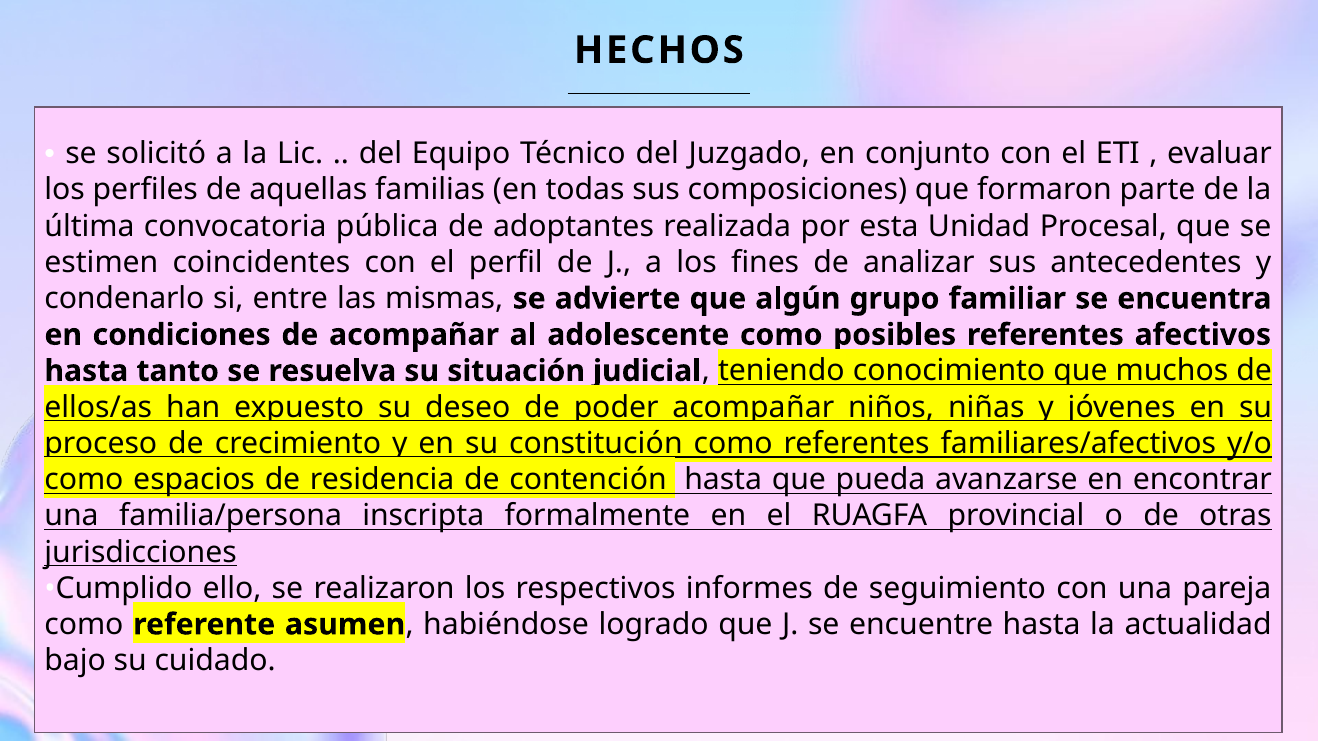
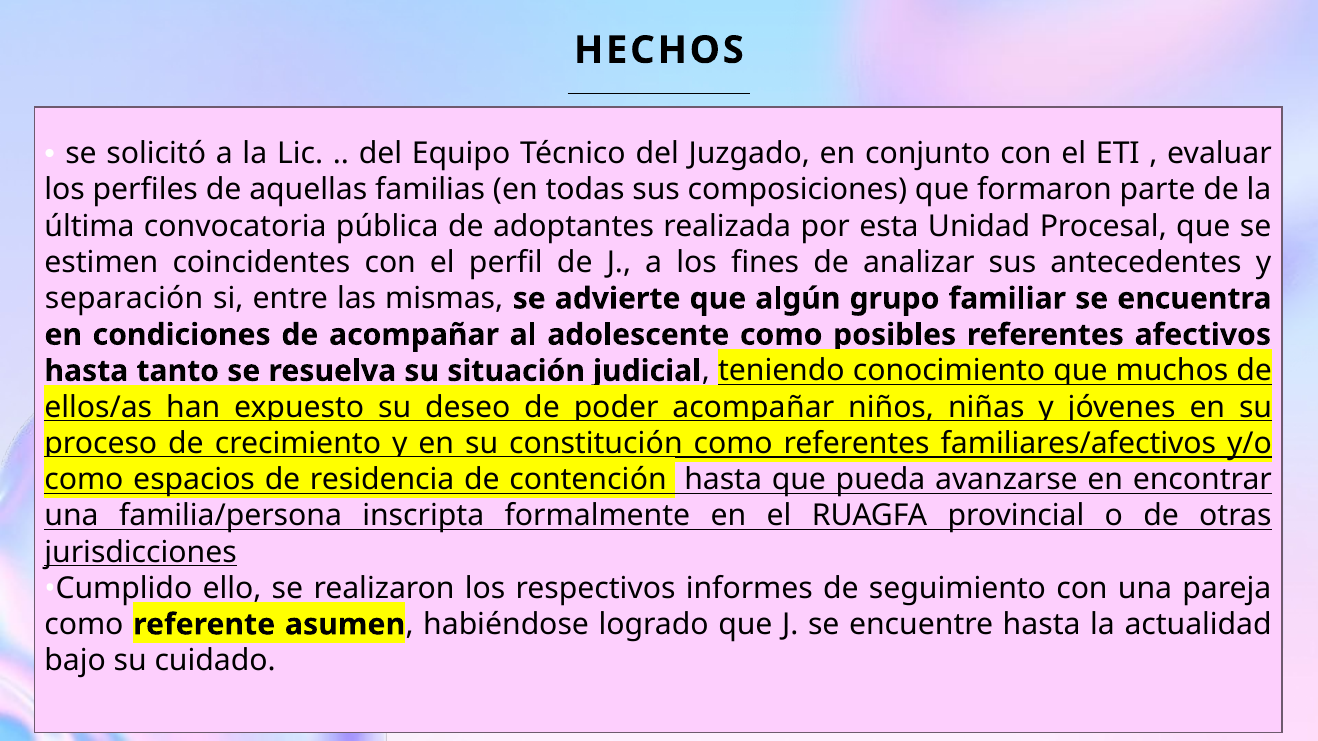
condenarlo: condenarlo -> separación (124, 299)
